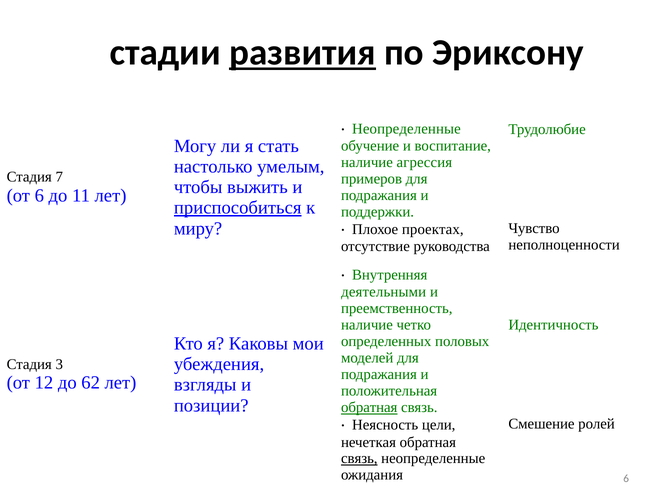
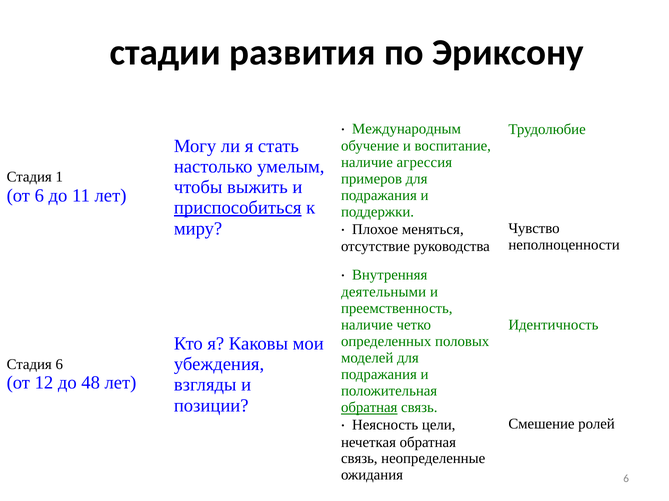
развития underline: present -> none (302, 53)
Неопределенные: Неопределенные -> Международным (406, 129)
7: 7 -> 1 (59, 177)
проектах: проектах -> меняться (433, 230)
Стадия 3: 3 -> 6 (59, 365)
62: 62 -> 48 (91, 383)
связь underline: present -> none (359, 459)
